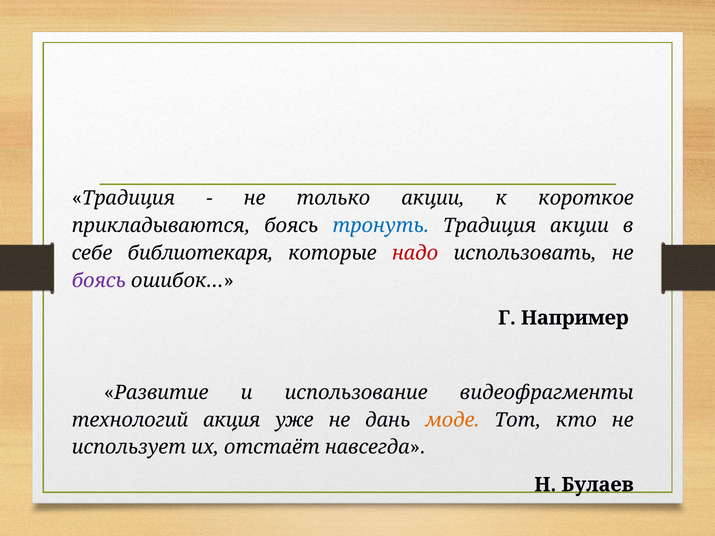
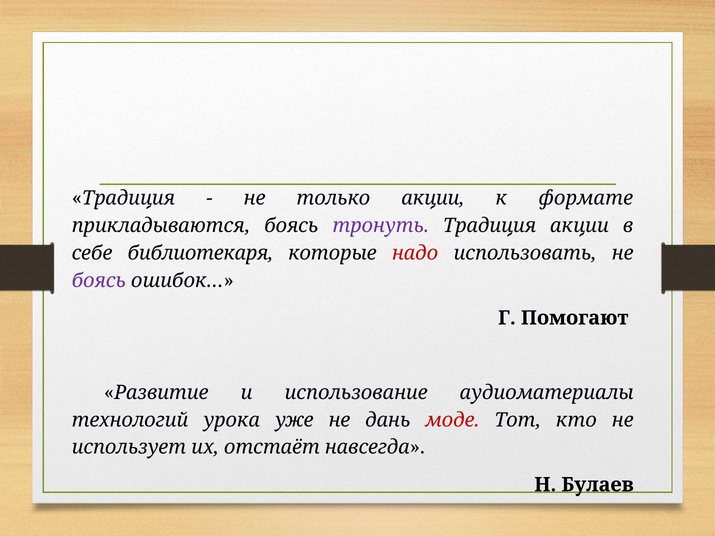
короткое: короткое -> формате (586, 198)
тронуть colour: blue -> purple (381, 226)
Например: Например -> Помогают (575, 318)
видеофрагменты: видеофрагменты -> аудиоматериалы (547, 393)
акция: акция -> урока (232, 420)
моде colour: orange -> red (452, 420)
